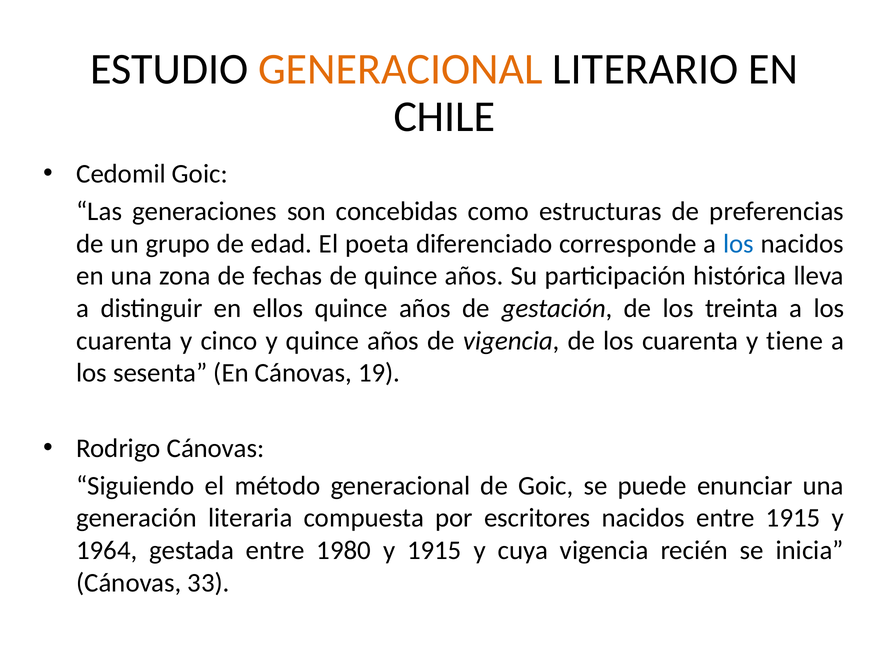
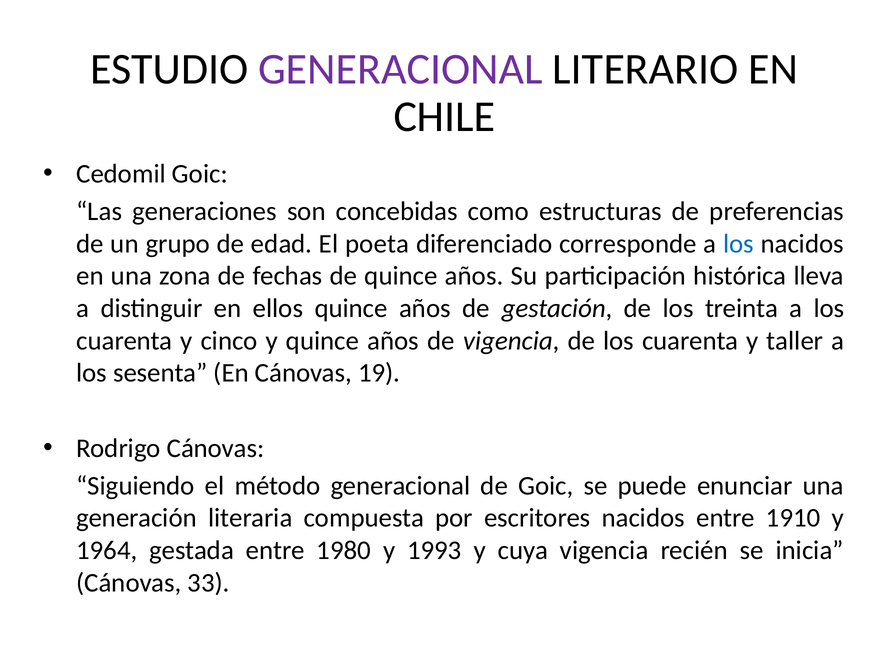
GENERACIONAL colour: orange -> purple (400, 69)
tiene: tiene -> taller (795, 341)
entre 1915: 1915 -> 1910 (793, 518)
y 1915: 1915 -> 1993 (434, 550)
